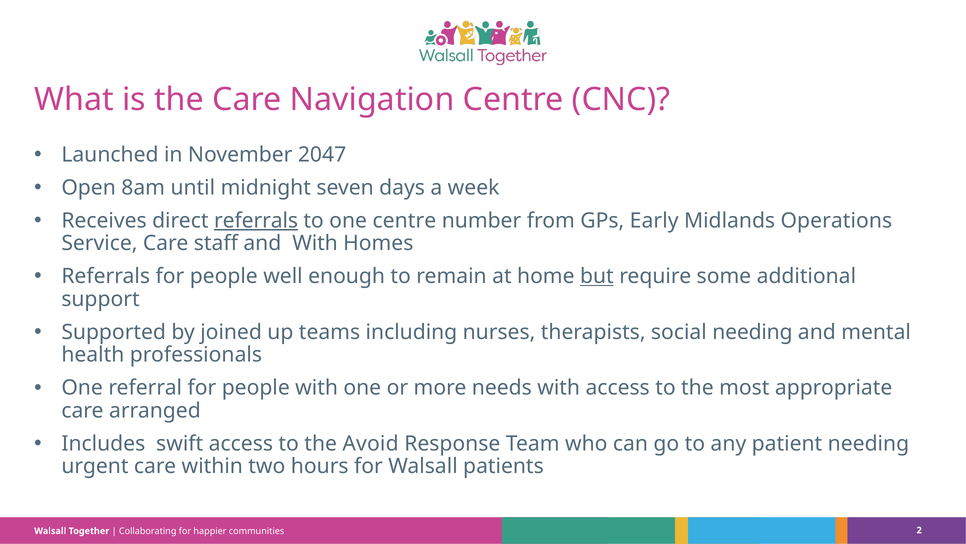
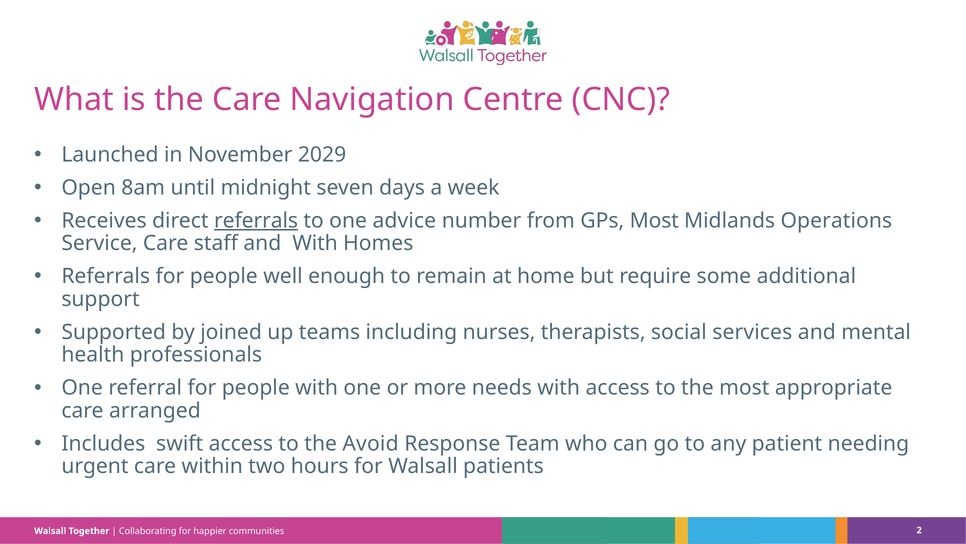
2047: 2047 -> 2029 (322, 155)
one centre: centre -> advice (404, 220)
GPs Early: Early -> Most (654, 220)
but underline: present -> none (597, 276)
social needing: needing -> services (752, 332)
